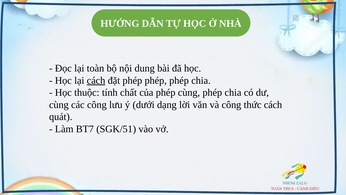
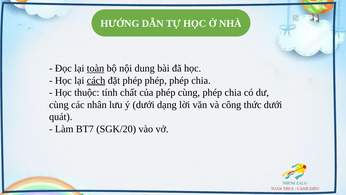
toàn underline: none -> present (95, 68)
các công: công -> nhân (97, 105)
thức cách: cách -> dưới (273, 105)
SGK/51: SGK/51 -> SGK/20 (116, 129)
